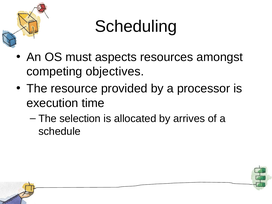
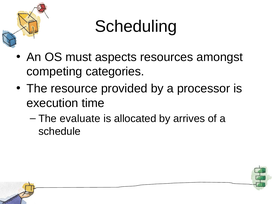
objectives: objectives -> categories (115, 72)
selection: selection -> evaluate (80, 119)
